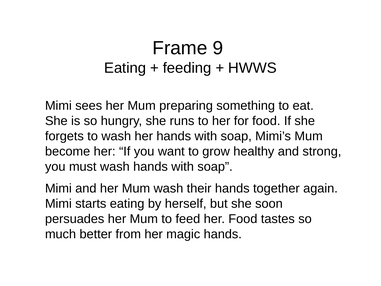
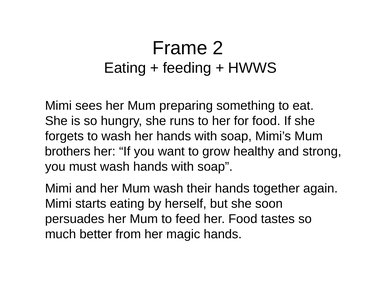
9: 9 -> 2 (218, 48)
become: become -> brothers (68, 151)
